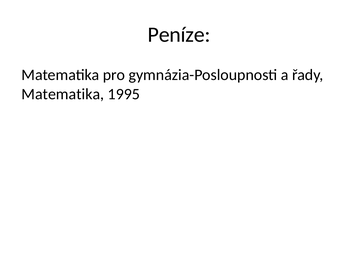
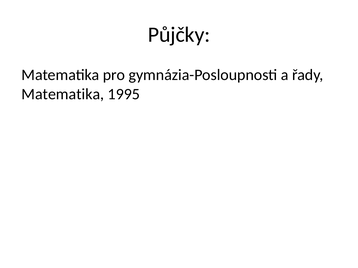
Peníze: Peníze -> Půjčky (179, 35)
